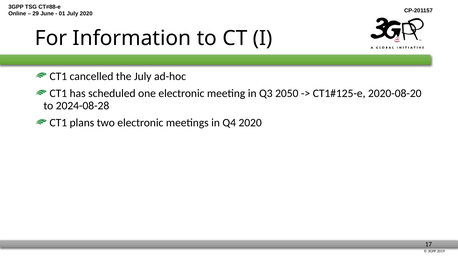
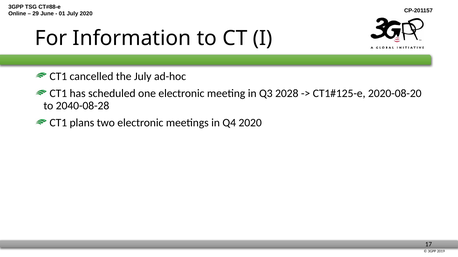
2050: 2050 -> 2028 (287, 94)
2024-08-28: 2024-08-28 -> 2040-08-28 (83, 106)
